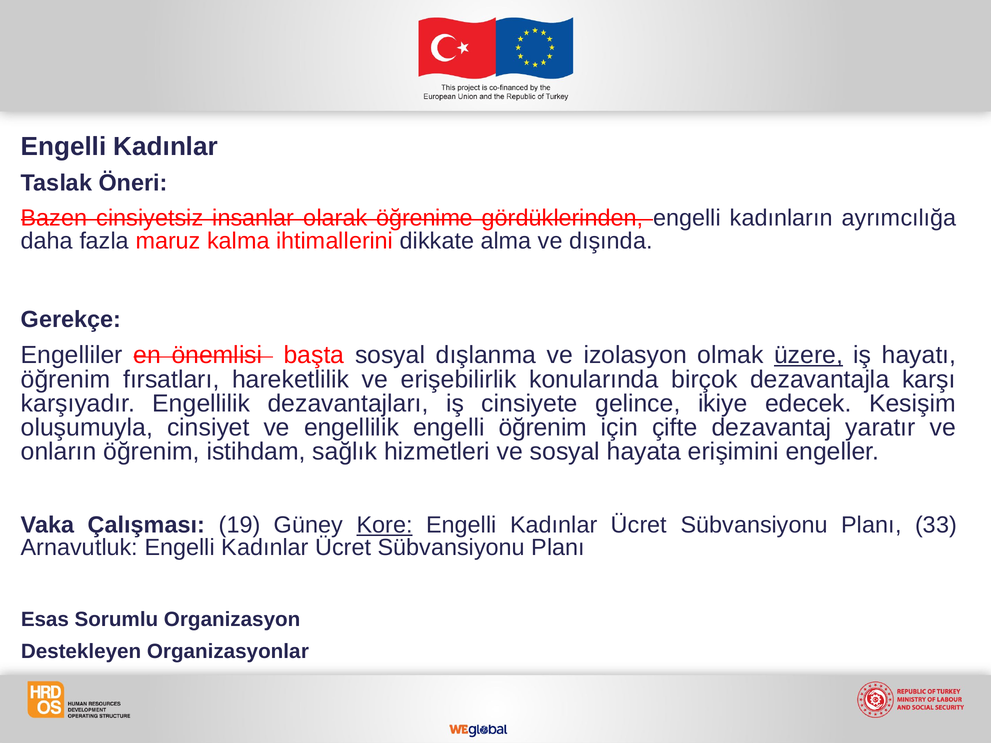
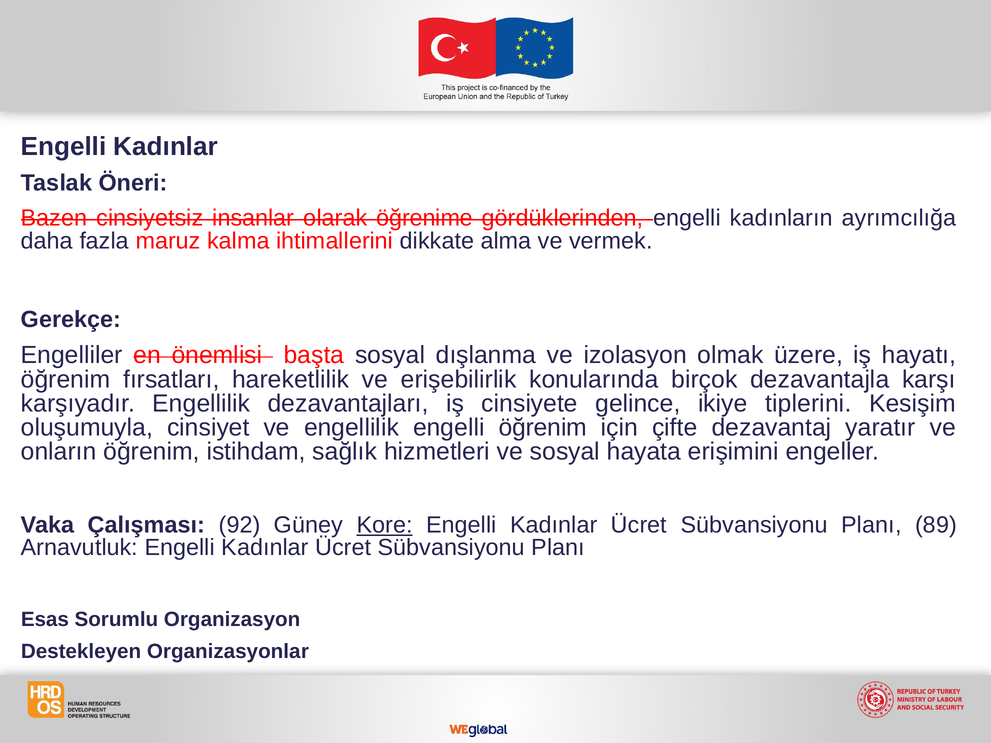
dışında: dışında -> vermek (611, 241)
üzere underline: present -> none (809, 355)
edecek: edecek -> tiplerini (808, 404)
19: 19 -> 92 (240, 525)
33: 33 -> 89 (936, 525)
